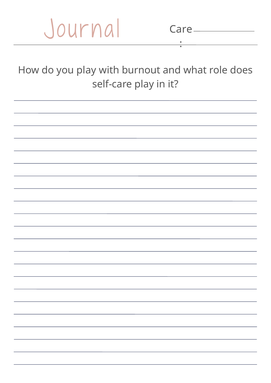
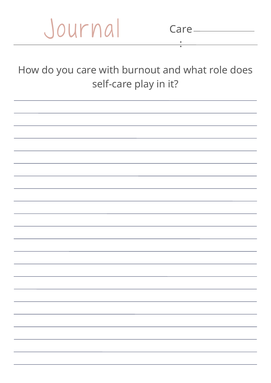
you play: play -> care (86, 70)
